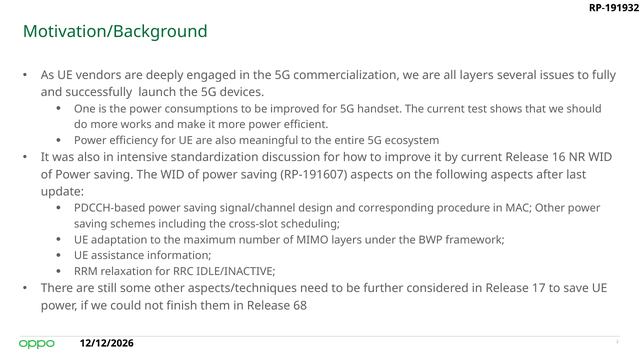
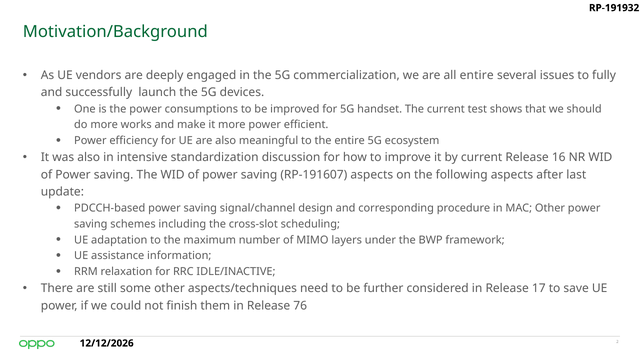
all layers: layers -> entire (477, 75)
68: 68 -> 76 (300, 306)
